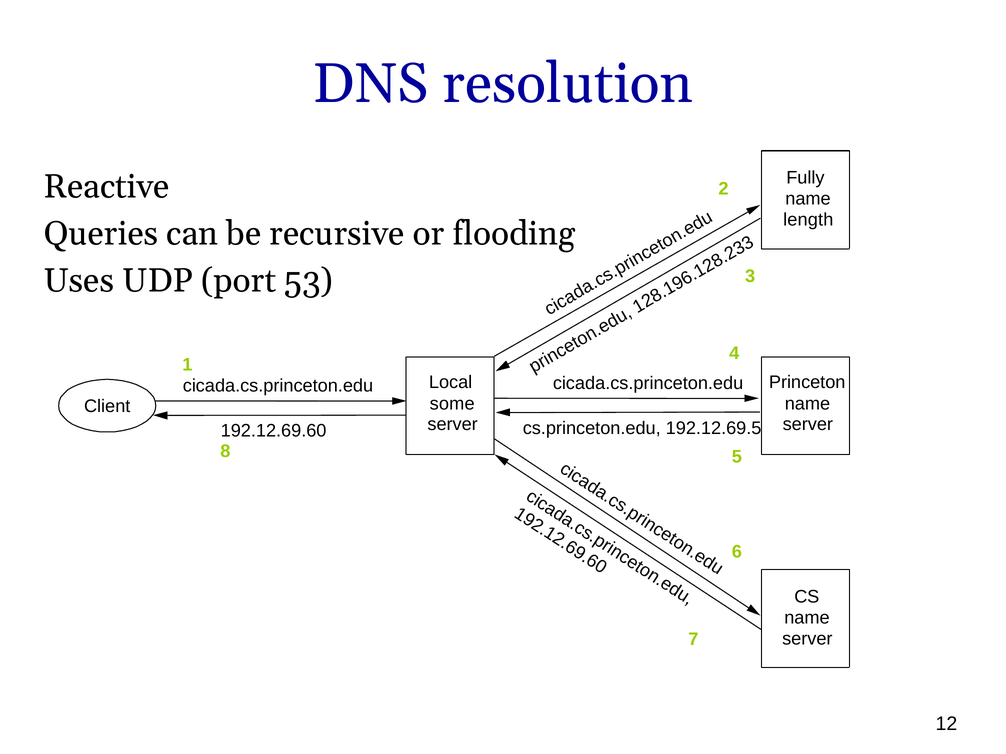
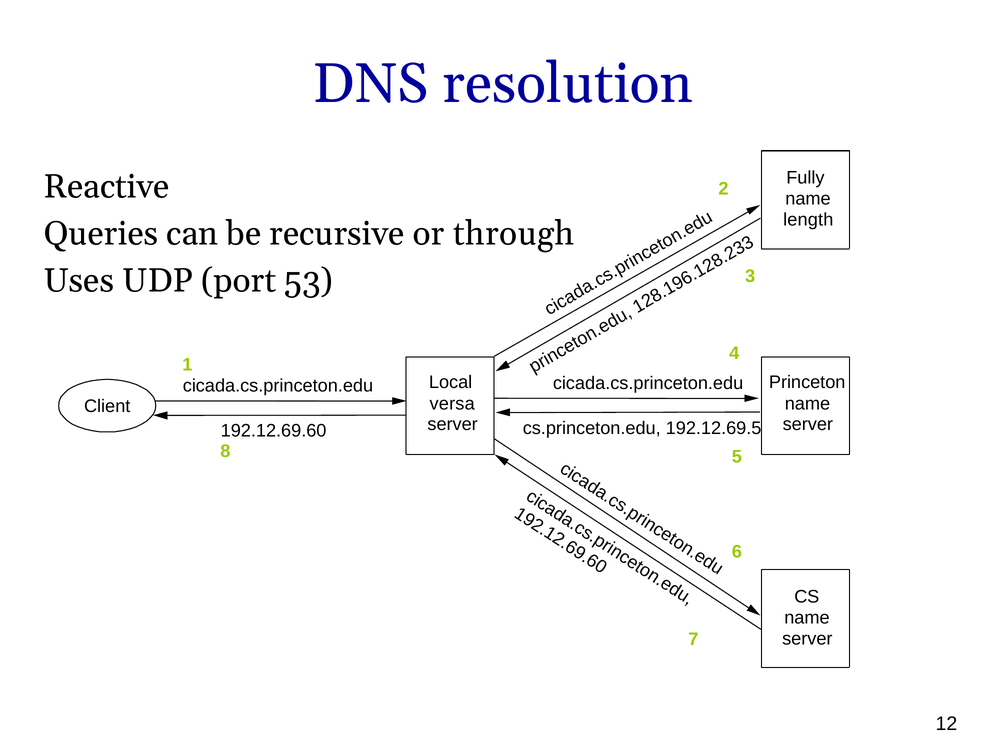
flooding: flooding -> through (514, 234)
some: some -> versa (452, 404)
